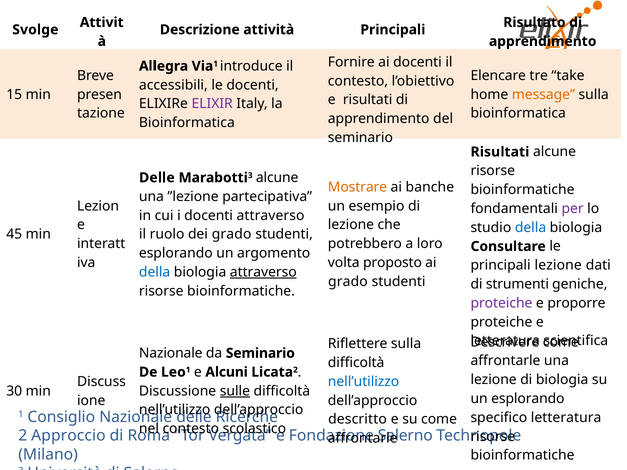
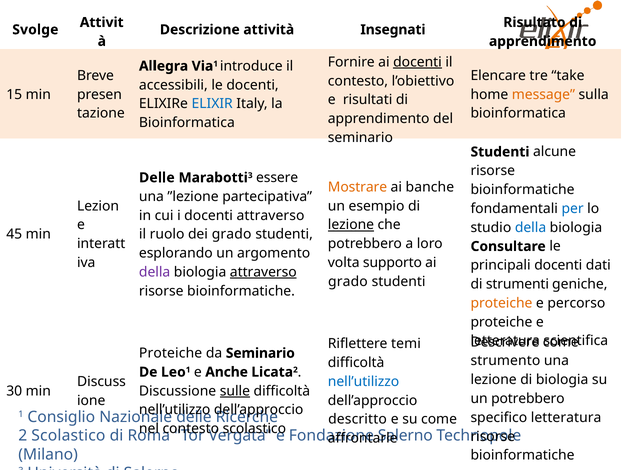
attività Principali: Principali -> Insegnati (393, 30)
docenti underline: none -> present (418, 62)
ELIXIR colour: purple -> blue (212, 104)
Risultati: Risultati -> Studenti (500, 152)
Marabotti3 alcune: alcune -> essere (277, 178)
per colour: purple -> blue (573, 209)
lezione underline: none -> present (351, 225)
proposto: proposto -> supporto (392, 263)
principali lezione: lezione -> docenti (558, 265)
della colour: blue -> purple (155, 272)
proteiche colour: purple -> orange (501, 303)
proporre: proporre -> percorso (576, 303)
Riflettere sulla: sulla -> temi (406, 344)
Nazionale: Nazionale -> Proteiche (171, 353)
affrontarle: affrontarle -> strumento (505, 361)
Alcuni: Alcuni -> Anche (227, 372)
un esplorando: esplorando -> potrebbero (528, 399)
2 Approccio: Approccio -> Scolastico (68, 436)
